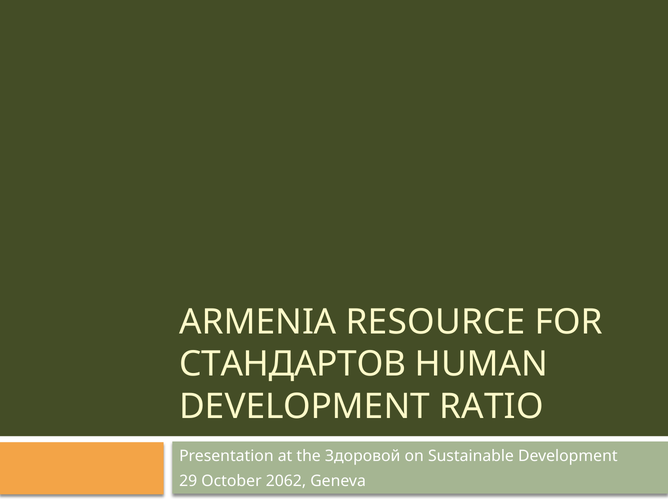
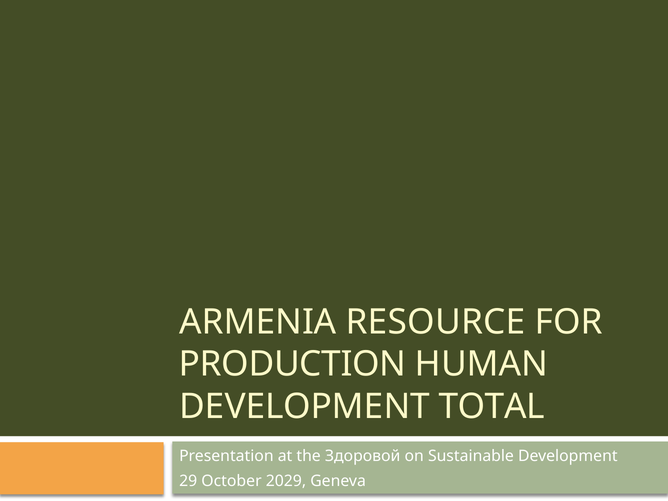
СТАНДАРТОВ: СТАНДАРТОВ -> PRODUCTION (293, 364)
RATIO: RATIO -> TOTAL (492, 407)
2062: 2062 -> 2029 (286, 481)
